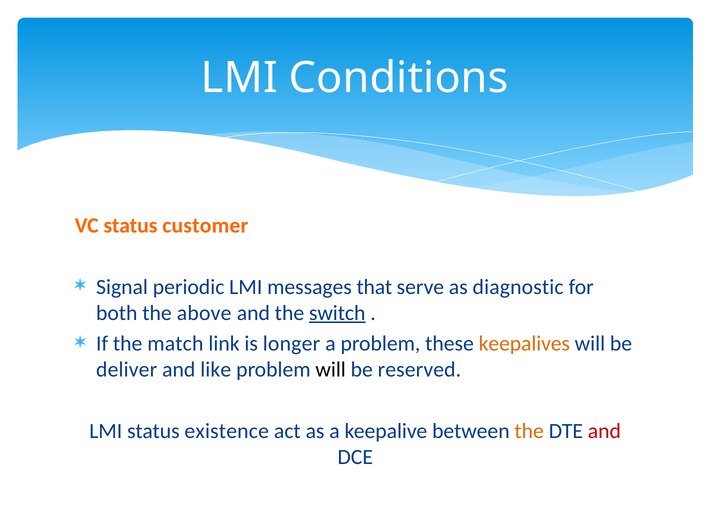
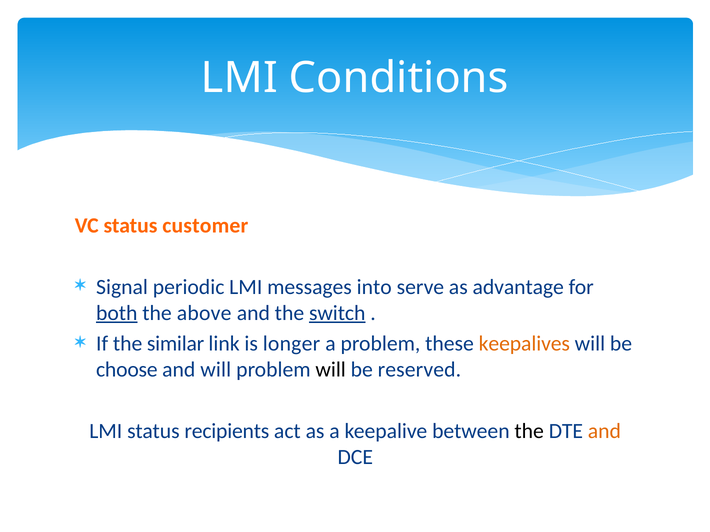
that: that -> into (374, 287)
diagnostic: diagnostic -> advantage (518, 287)
both underline: none -> present (117, 313)
match: match -> similar (176, 344)
deliver: deliver -> choose (127, 370)
and like: like -> will (216, 370)
existence: existence -> recipients (227, 432)
the colour: orange -> black (529, 432)
and colour: red -> orange (604, 432)
